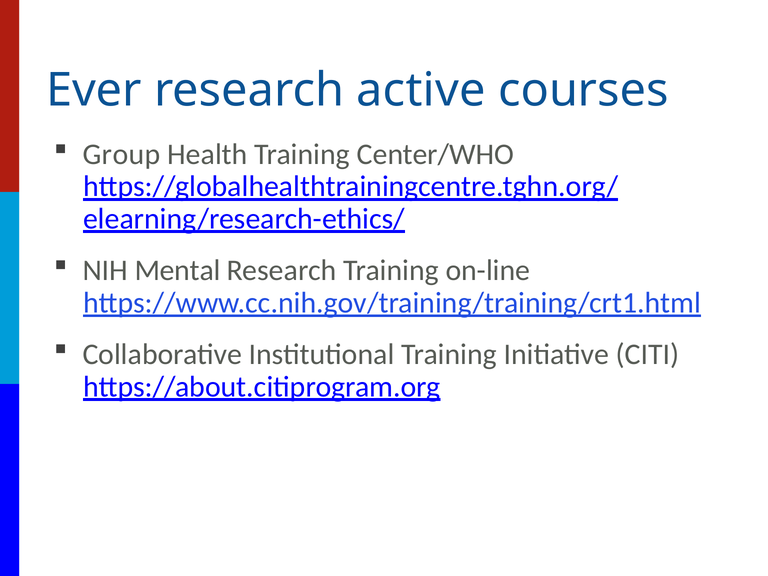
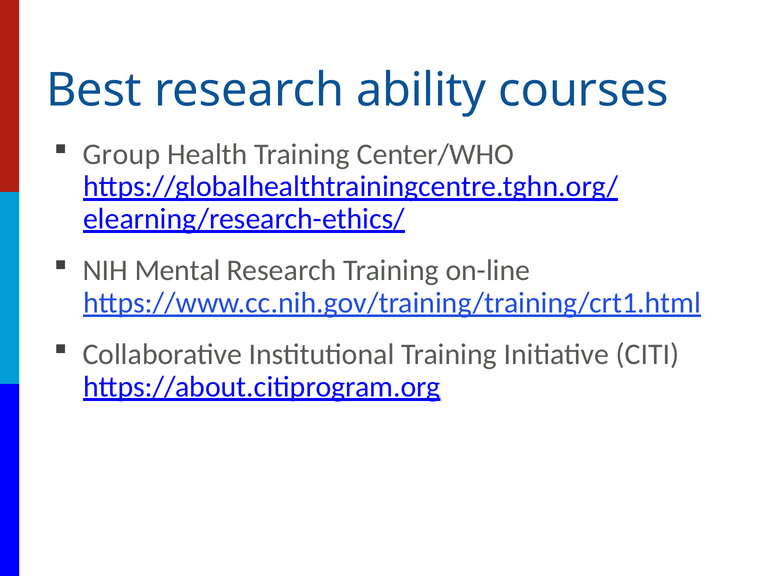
Ever: Ever -> Best (94, 90)
active: active -> ability (421, 90)
